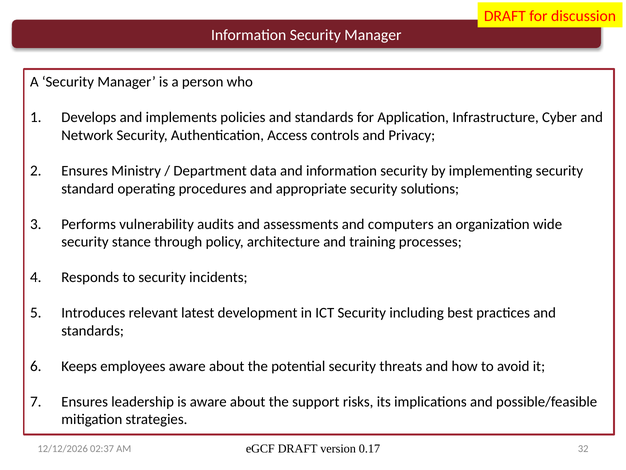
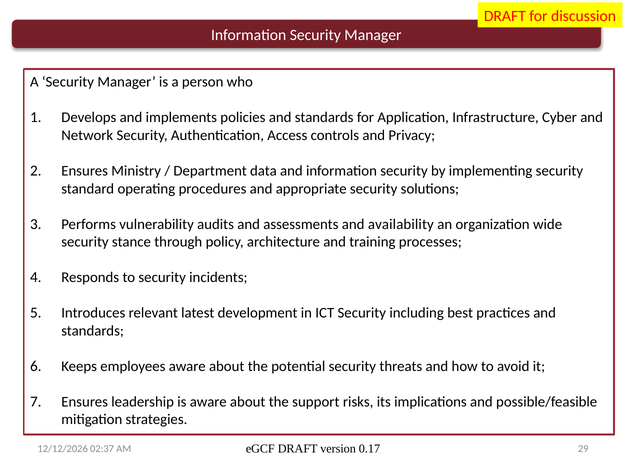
computers: computers -> availability (401, 224)
32: 32 -> 29 (583, 448)
